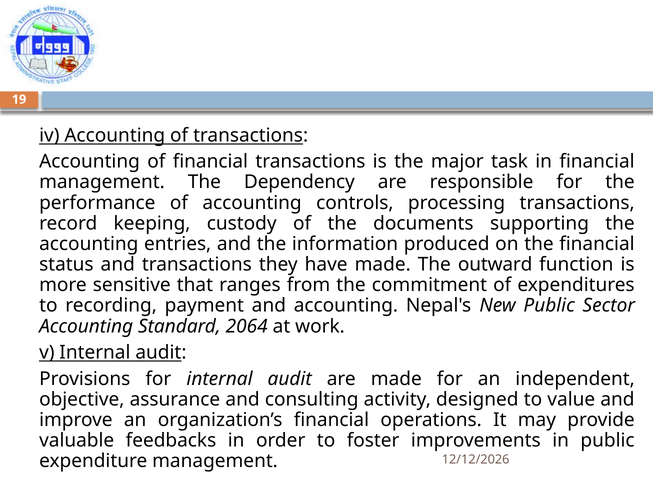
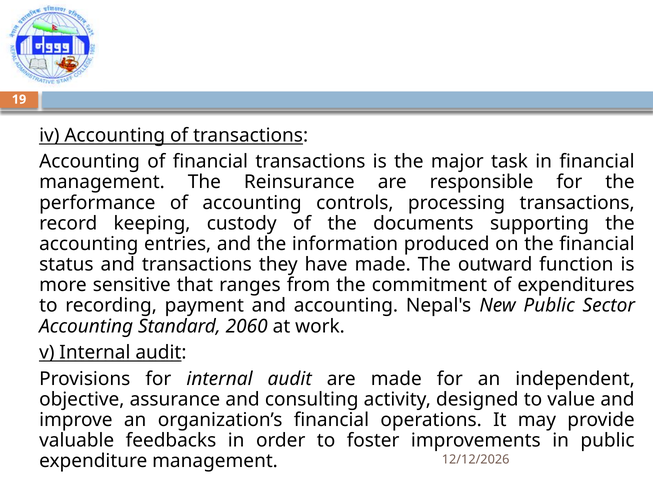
Dependency: Dependency -> Reinsurance (299, 182)
2064: 2064 -> 2060 (247, 326)
